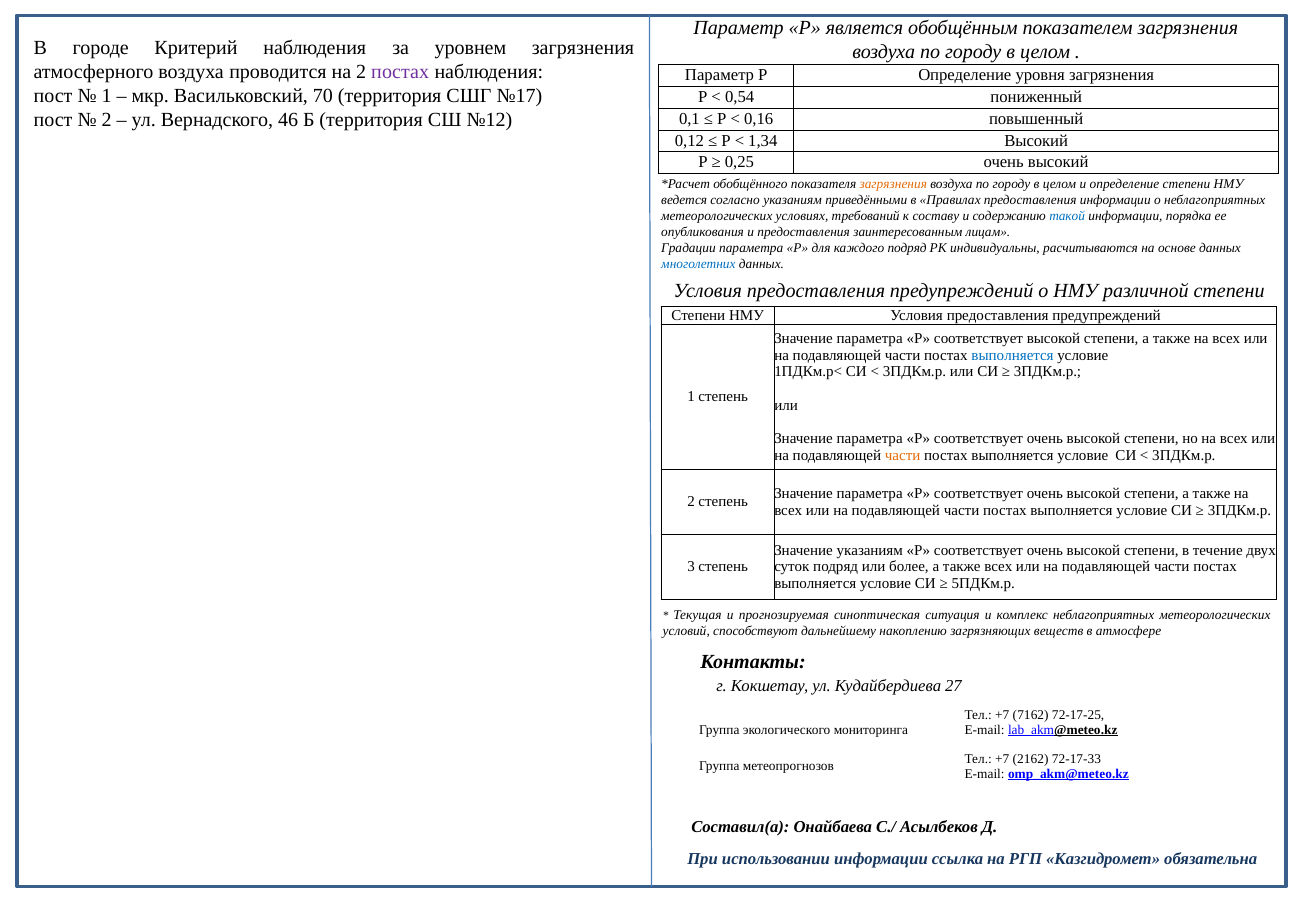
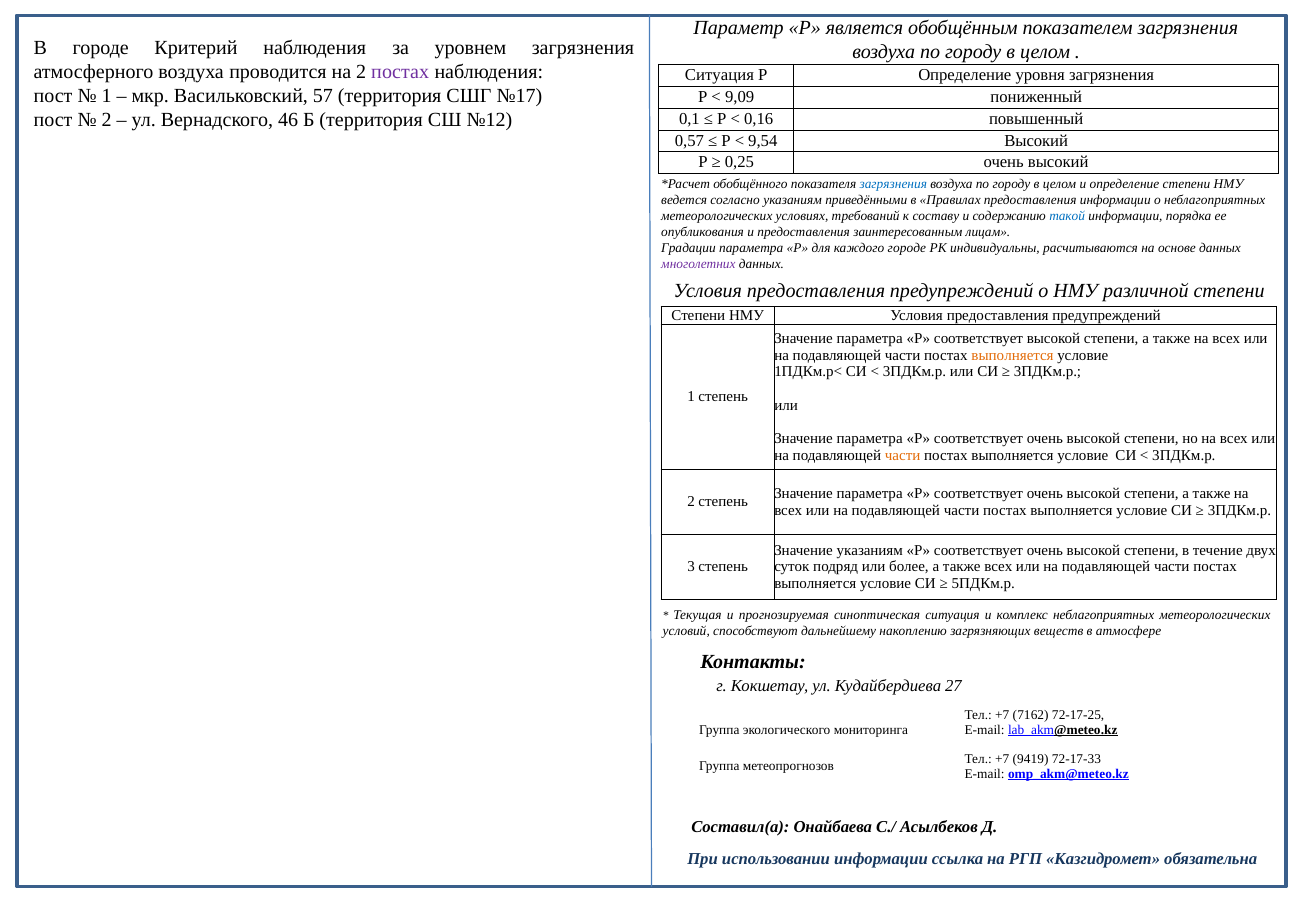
Параметр: Параметр -> Ситуация (719, 75)
70: 70 -> 57 (323, 96)
0,54: 0,54 -> 9,09 (740, 97)
0,12: 0,12 -> 0,57 (689, 141)
1,34: 1,34 -> 9,54 (763, 141)
загрязнения colour: orange -> blue (893, 184)
каждого подряд: подряд -> городе (907, 248)
многолетних colour: blue -> purple (698, 264)
выполняется colour: blue -> orange (1013, 355)
2162: 2162 -> 9419 (1031, 759)
